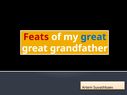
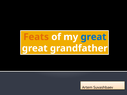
Feats colour: red -> orange (36, 37)
